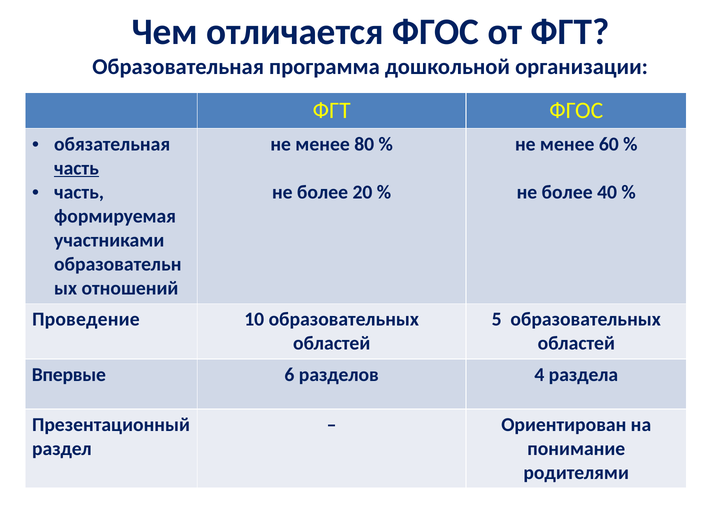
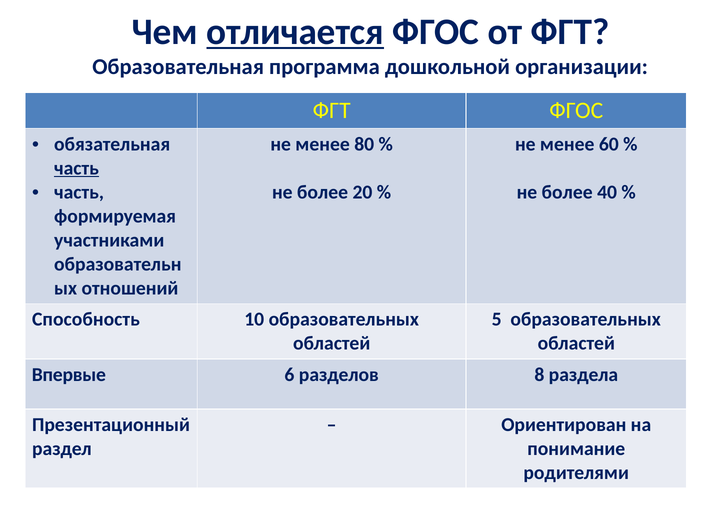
отличается underline: none -> present (295, 32)
Проведение: Проведение -> Способность (86, 319)
4: 4 -> 8 (539, 374)
